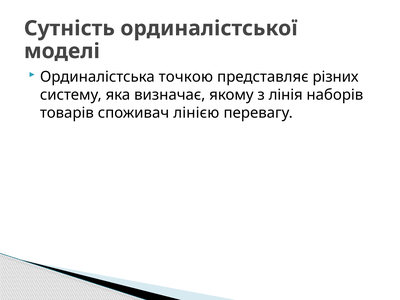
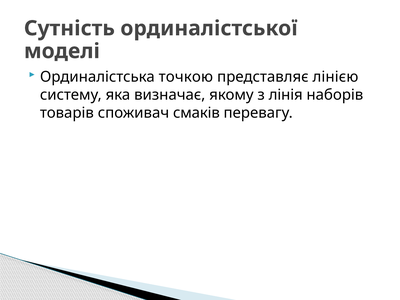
різних: різних -> лінією (335, 77)
лінією: лінією -> смаків (196, 113)
